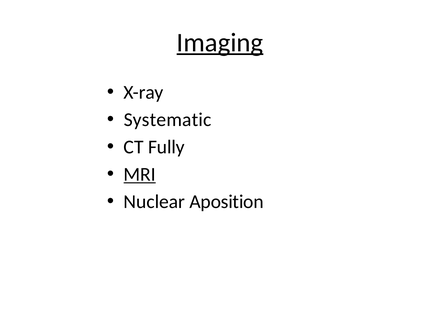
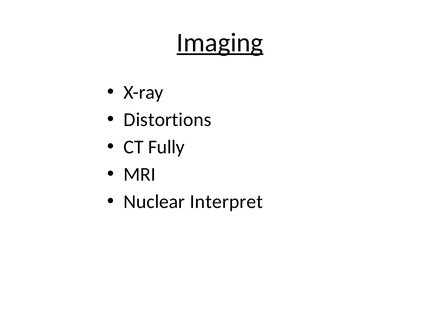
Systematic: Systematic -> Distortions (168, 120)
MRI underline: present -> none (140, 174)
Aposition: Aposition -> Interpret (226, 202)
